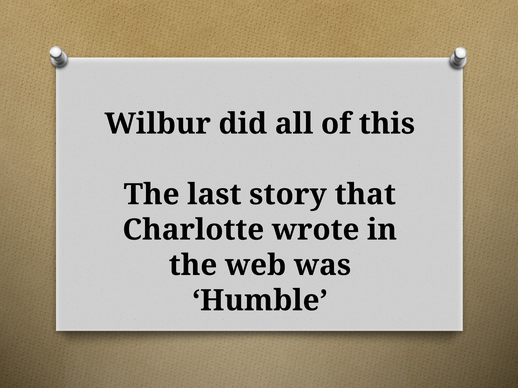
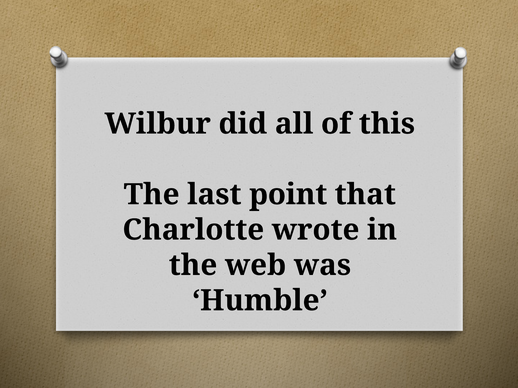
story: story -> point (288, 195)
